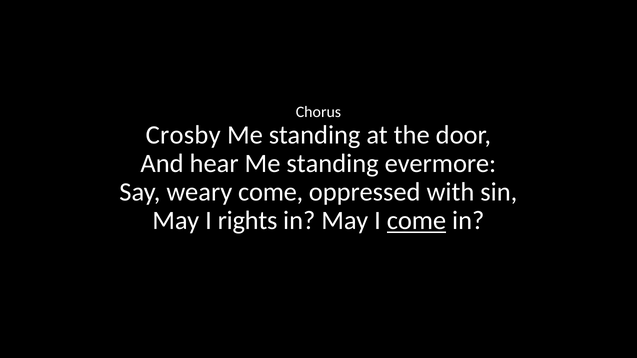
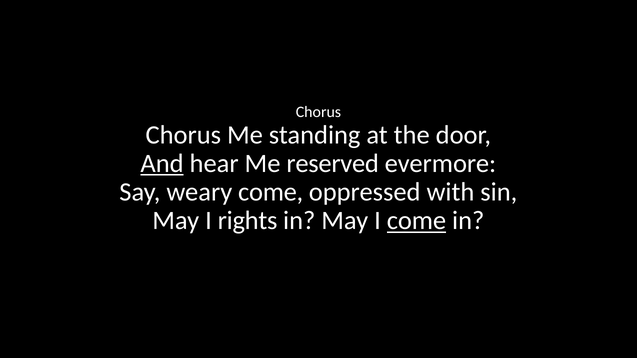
Crosby: Crosby -> Chorus (183, 135)
And underline: none -> present (162, 164)
hear Me standing: standing -> reserved (333, 164)
